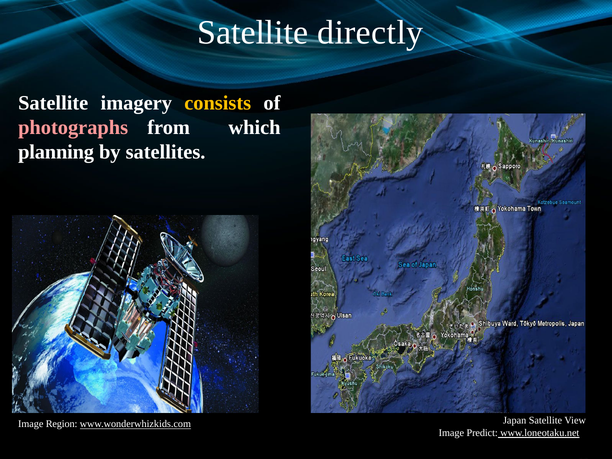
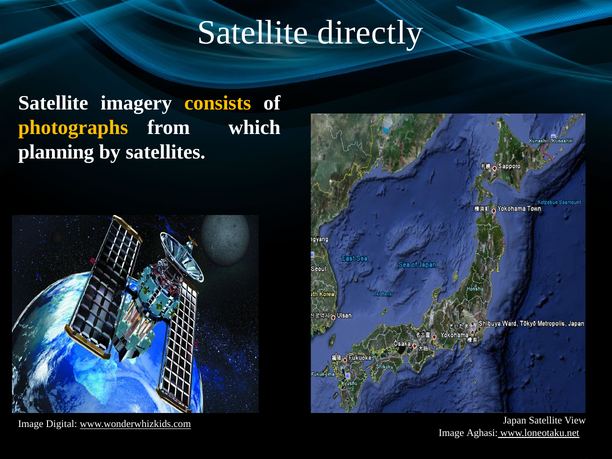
photographs colour: pink -> yellow (73, 128)
Region: Region -> Digital (62, 424)
Predict: Predict -> Aghasi (482, 433)
